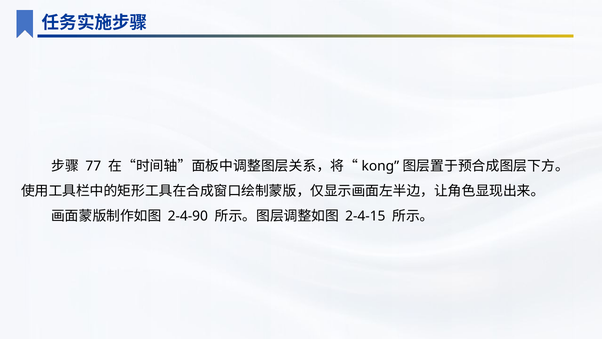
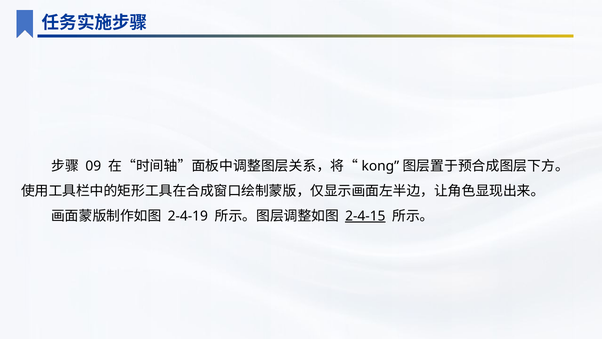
77: 77 -> 09 (93, 166)
2-4-90: 2-4-90 -> 2-4-19 (188, 216)
2-4-15 underline: none -> present (365, 216)
